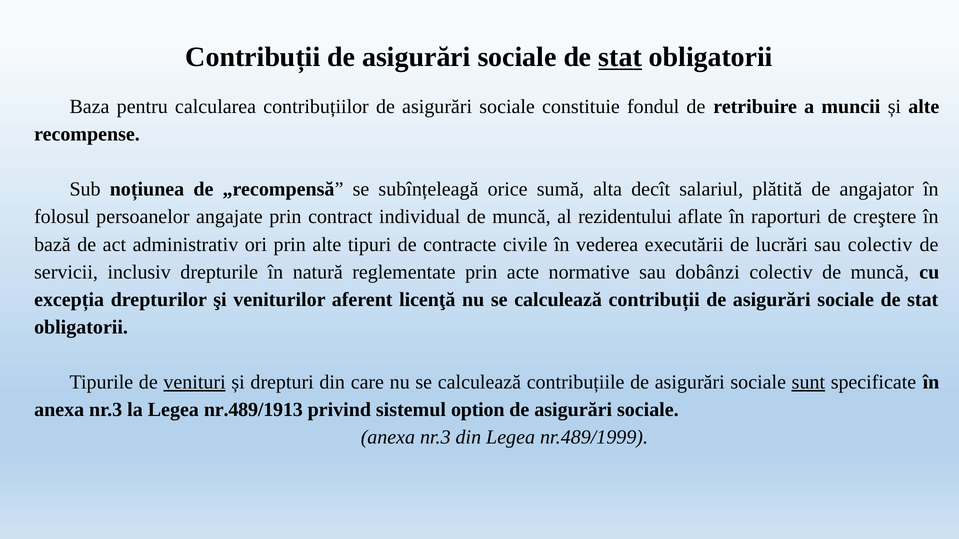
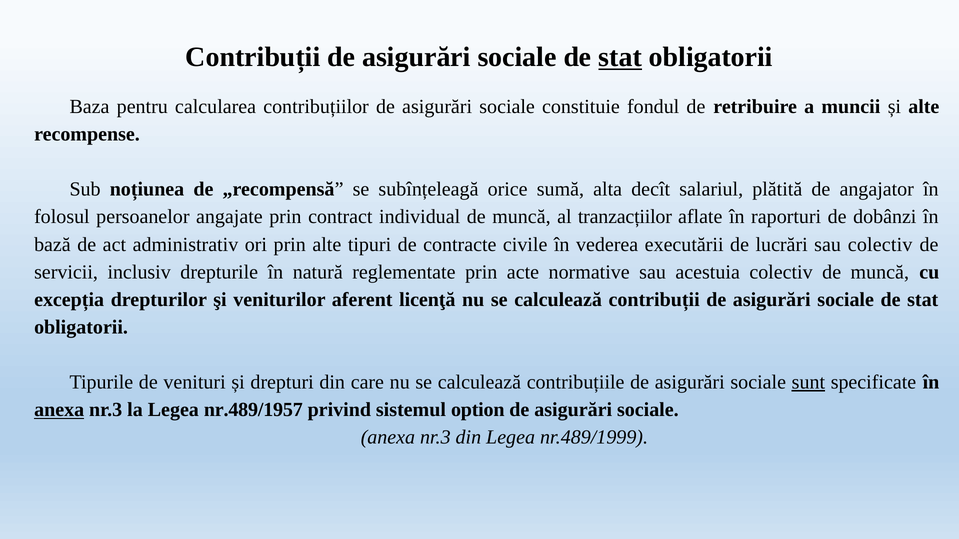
rezidentului: rezidentului -> tranzacțiilor (625, 217)
creştere: creştere -> dobânzi (885, 217)
dobânzi: dobânzi -> acestuia (708, 272)
venituri underline: present -> none (195, 383)
anexa underline: none -> present (59, 410)
nr.489/1913: nr.489/1913 -> nr.489/1957 (253, 410)
